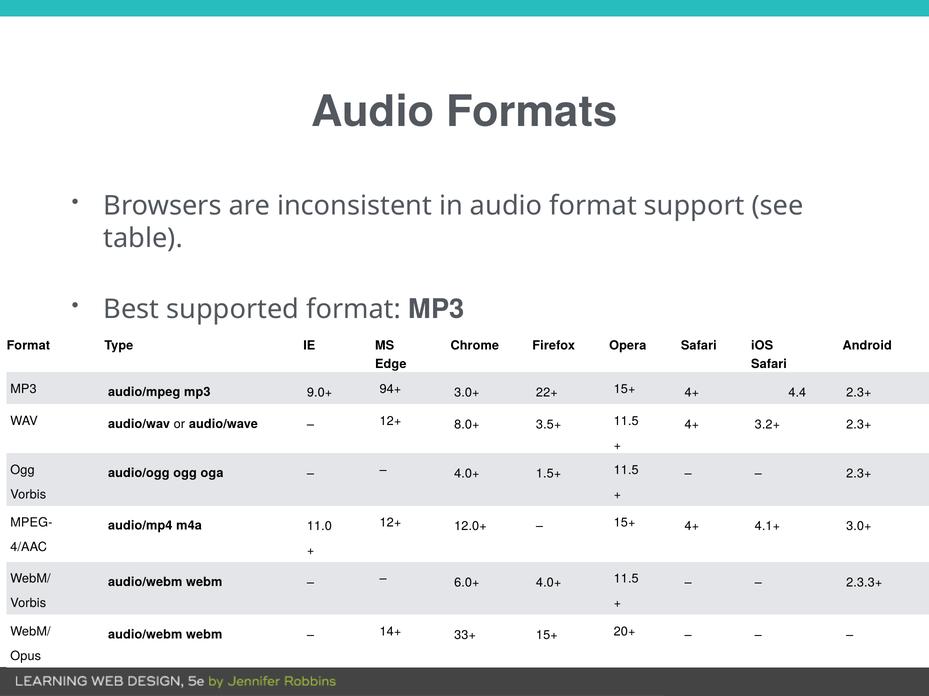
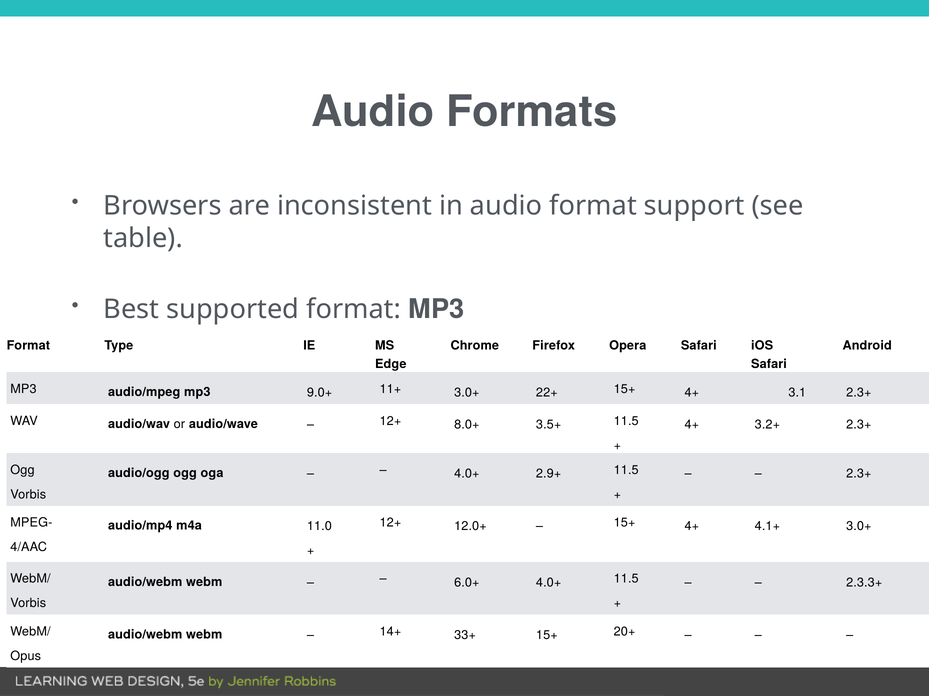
94+: 94+ -> 11+ (390, 389)
4.4: 4.4 -> 3.1 (797, 393)
1.5+: 1.5+ -> 2.9+ (549, 474)
